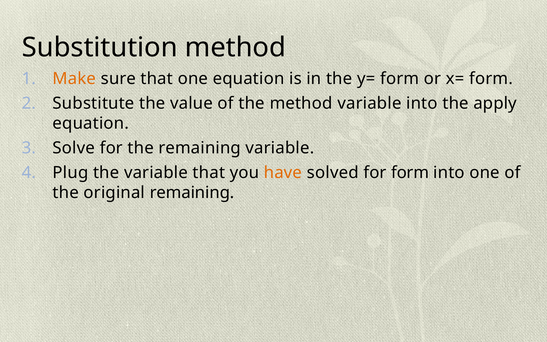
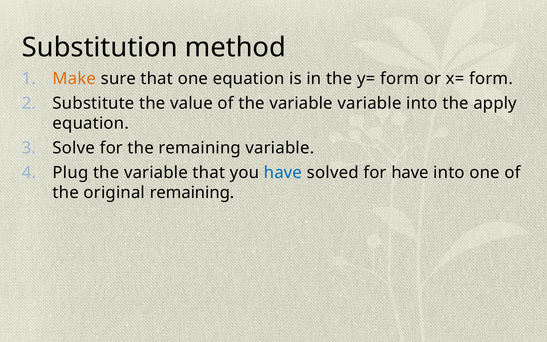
of the method: method -> variable (301, 103)
have colour: orange -> blue (283, 172)
for form: form -> have (410, 172)
